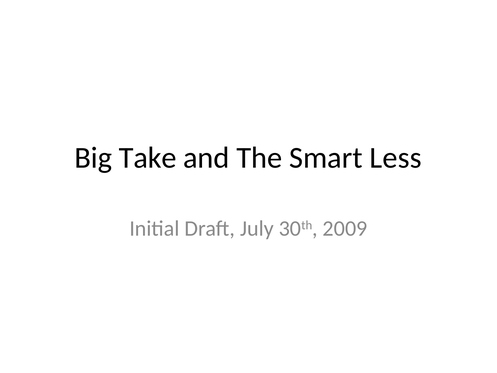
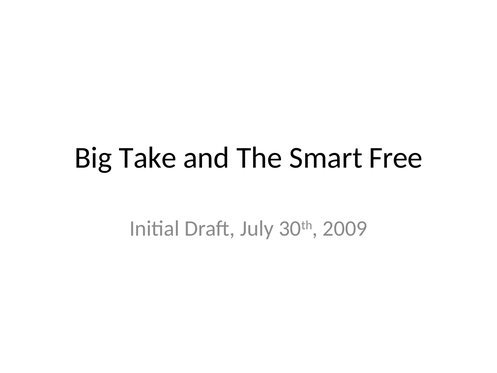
Less: Less -> Free (396, 158)
